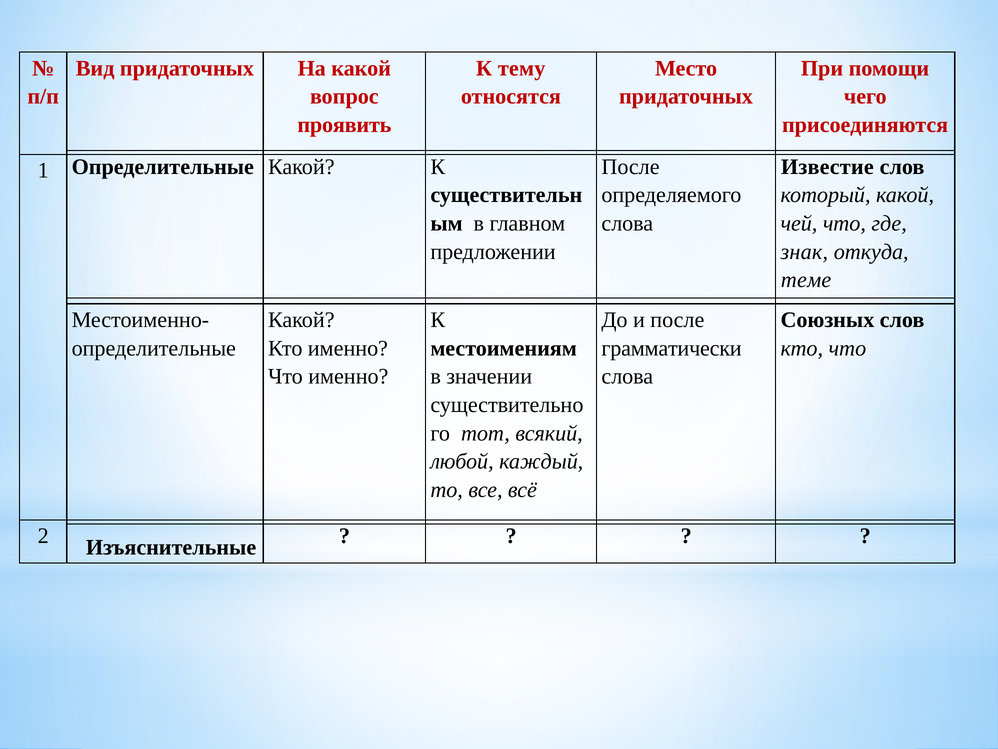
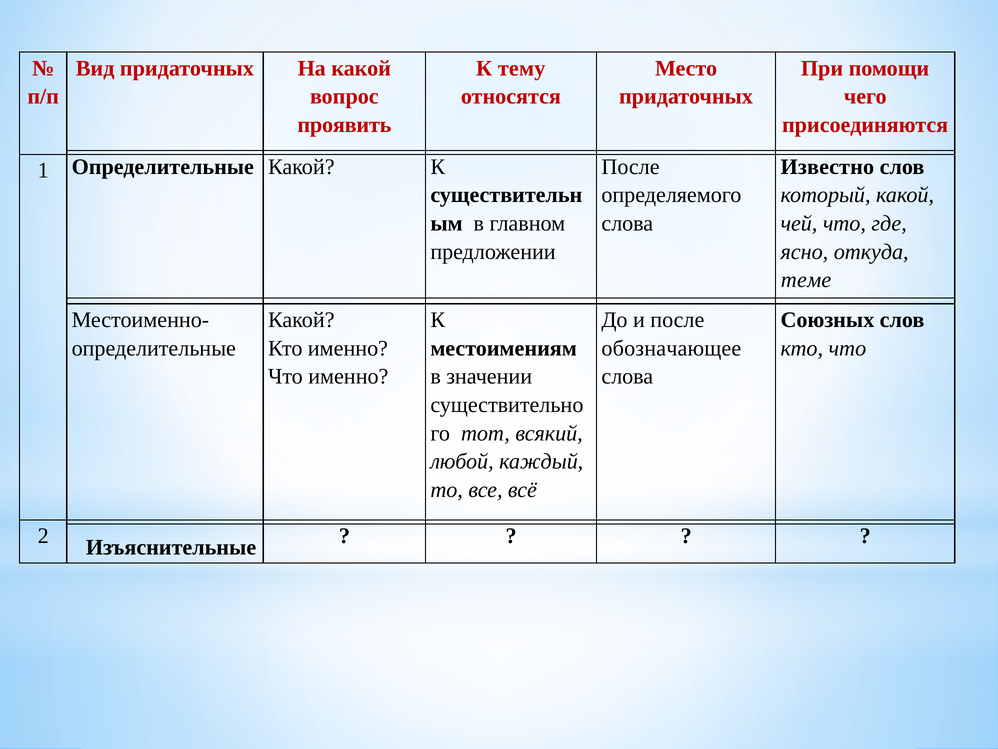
Известие: Известие -> Известно (827, 167)
знак: знак -> ясно (804, 252)
грамматически: грамматически -> обозначающее (671, 348)
